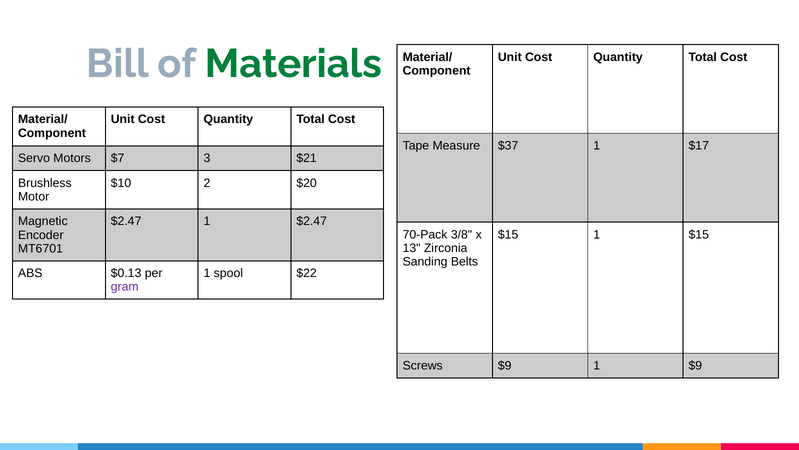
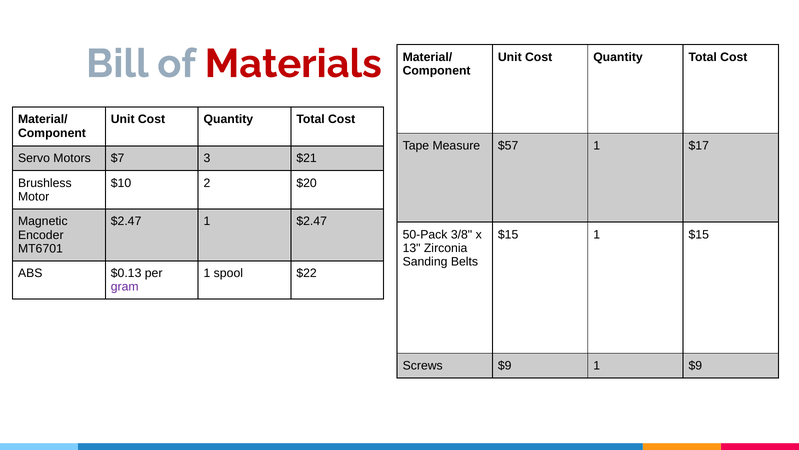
Materials colour: green -> red (293, 64)
$37: $37 -> $57 (508, 146)
70-Pack: 70-Pack -> 50-Pack (425, 234)
